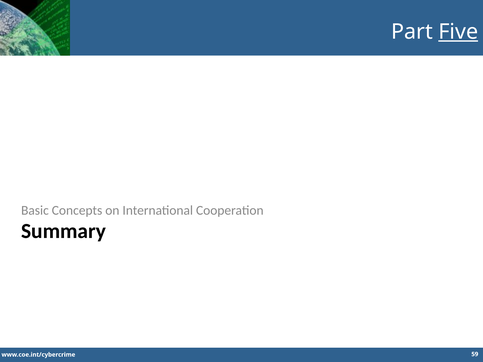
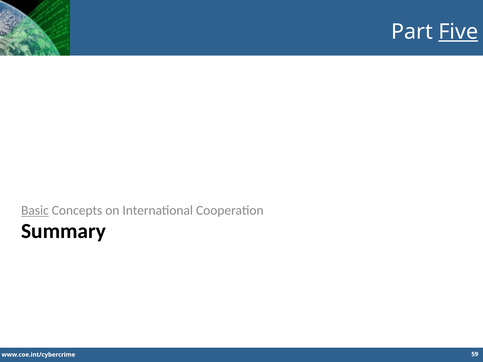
Basic underline: none -> present (35, 211)
